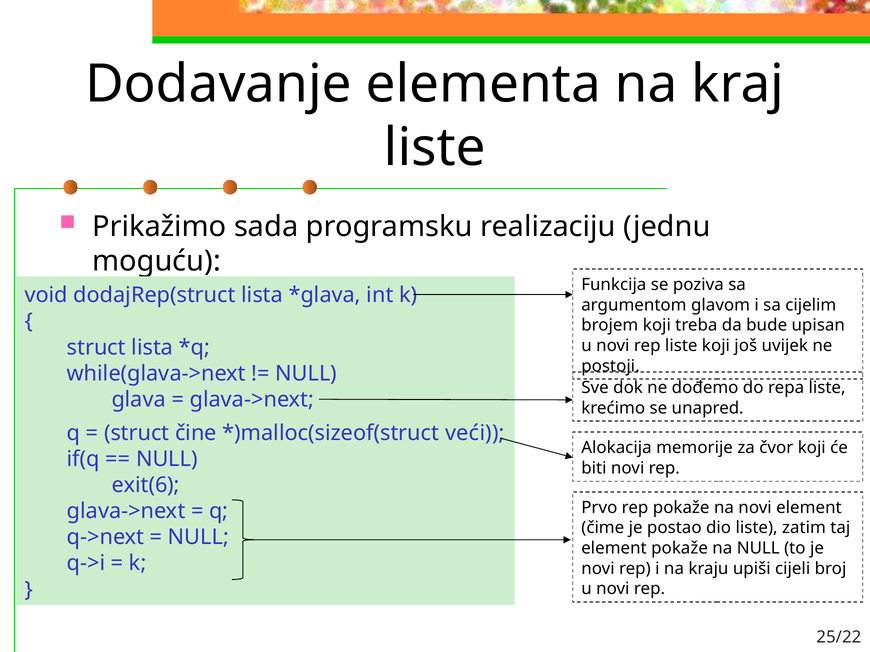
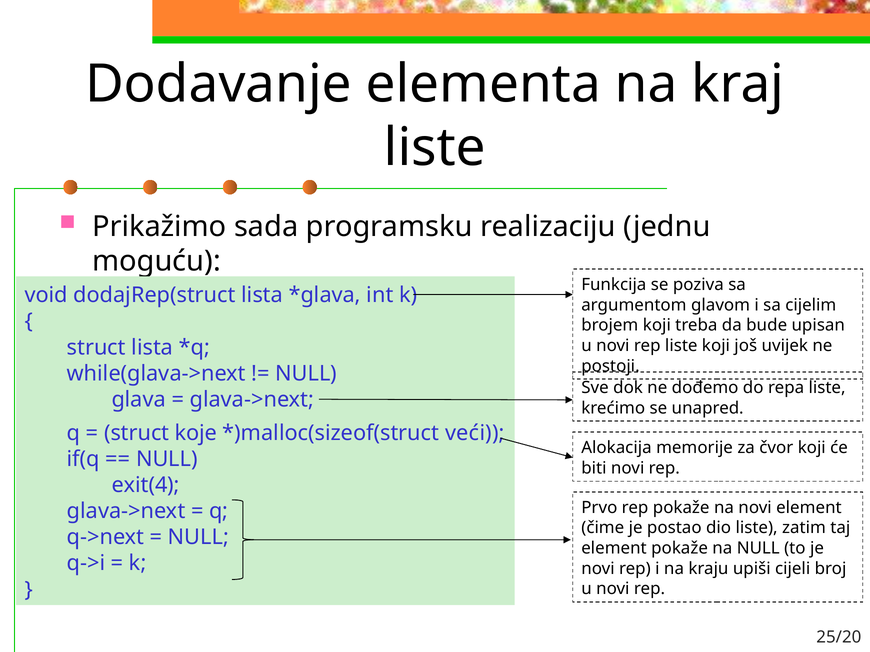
čine: čine -> koje (196, 433)
exit(6: exit(6 -> exit(4 (146, 485)
25/22: 25/22 -> 25/20 (839, 638)
